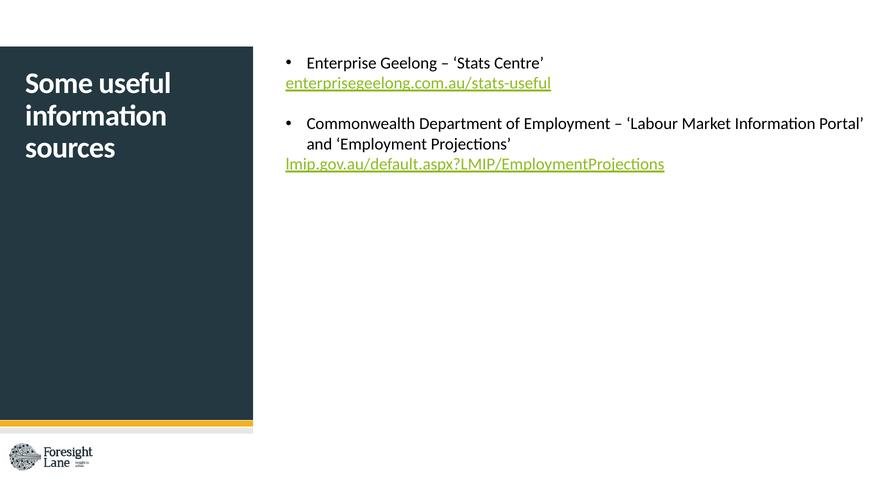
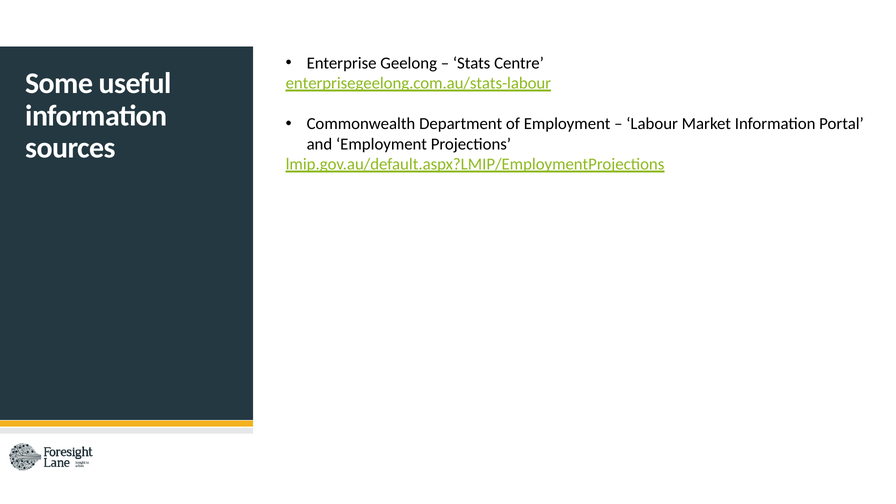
enterprisegeelong.com.au/stats-useful: enterprisegeelong.com.au/stats-useful -> enterprisegeelong.com.au/stats-labour (418, 83)
